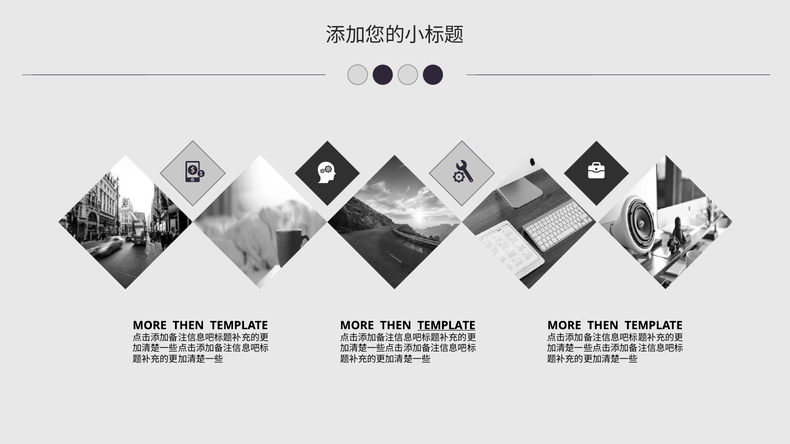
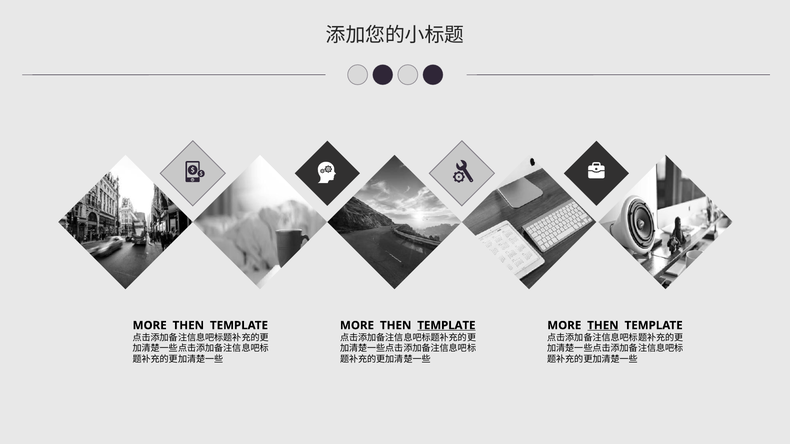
THEN underline: none -> present (603, 326)
